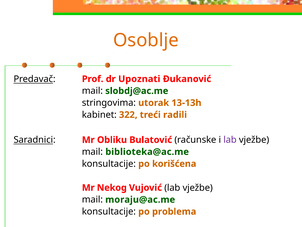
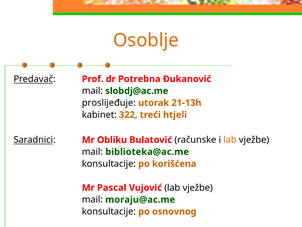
Upoznati: Upoznati -> Potrebna (139, 79)
stringovima: stringovima -> proslijeđuje (109, 103)
13-13h: 13-13h -> 21-13h (186, 103)
radili: radili -> htjeli (175, 115)
lab colour: purple -> orange (230, 140)
Nekog: Nekog -> Pascal (112, 187)
problema: problema -> osnovnog (174, 211)
